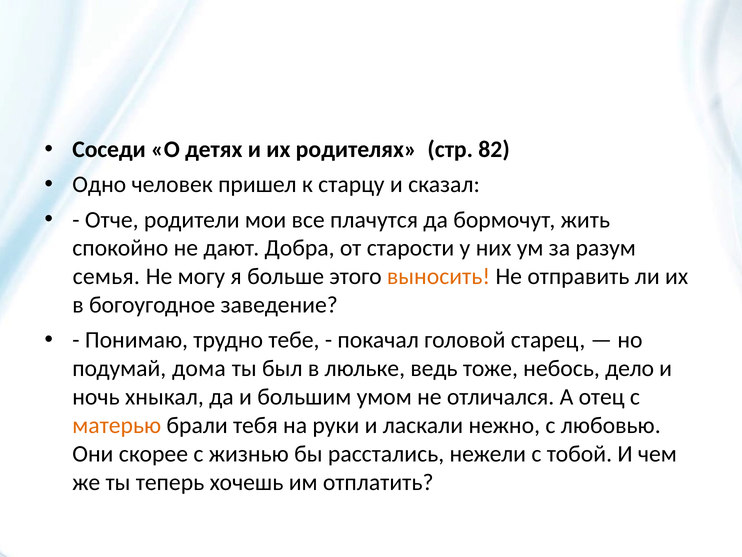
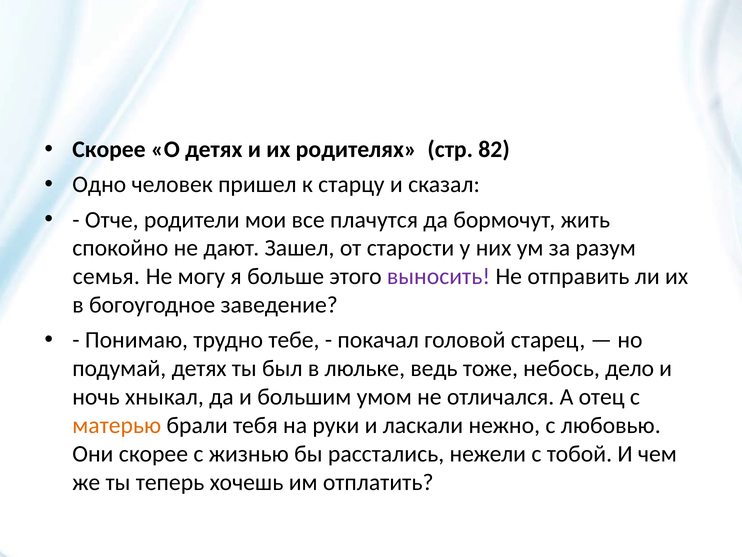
Соседи: Соседи -> Скорее (109, 149)
Добра: Добра -> Зашел (300, 248)
выносить colour: orange -> purple (439, 276)
подумай дома: дома -> детях (199, 368)
